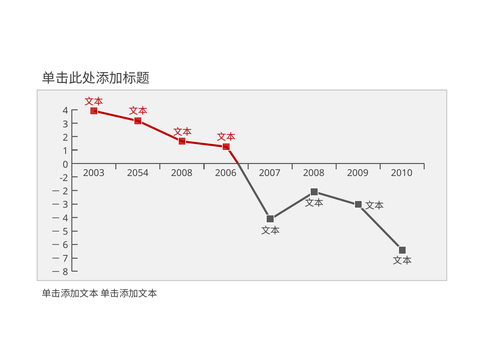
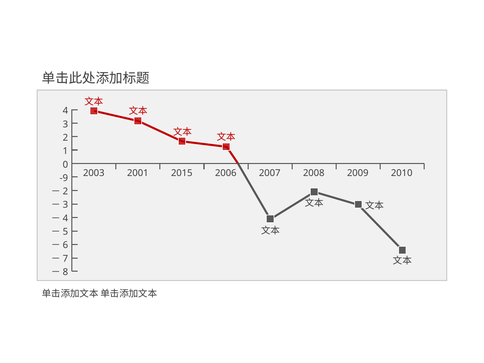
2054: 2054 -> 2001 (138, 173)
2008: 2008 -> 2015 (182, 173)
-2: -2 -> -9 (64, 178)
